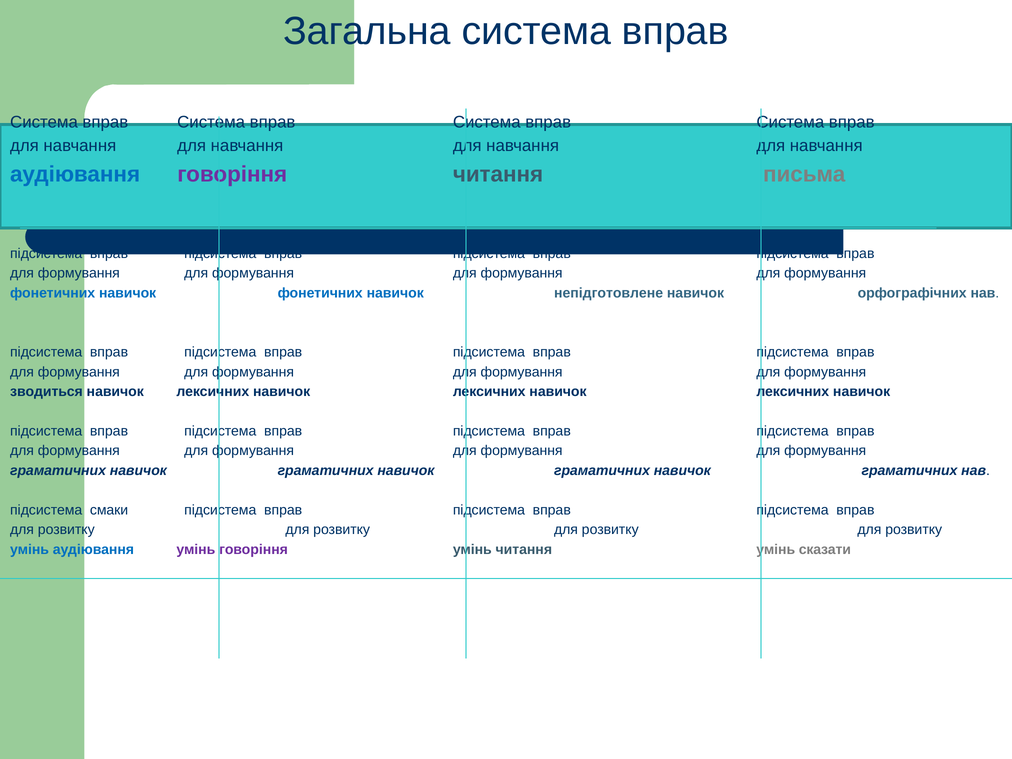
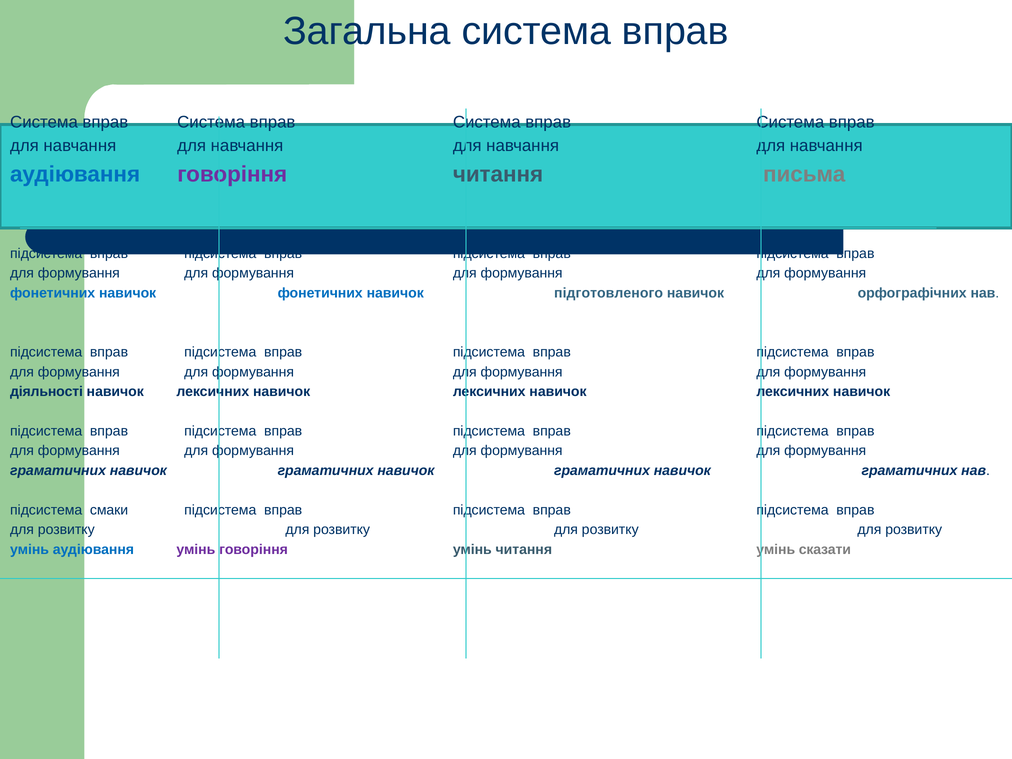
непідготовлене: непідготовлене -> підготовленого (609, 293)
зводиться: зводиться -> діяльності (47, 392)
